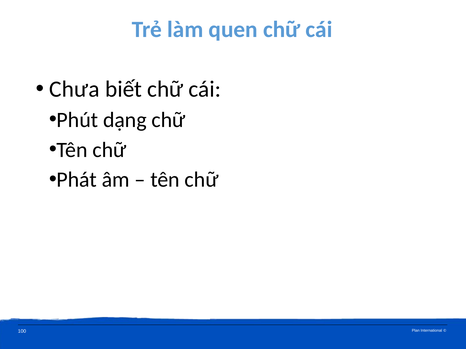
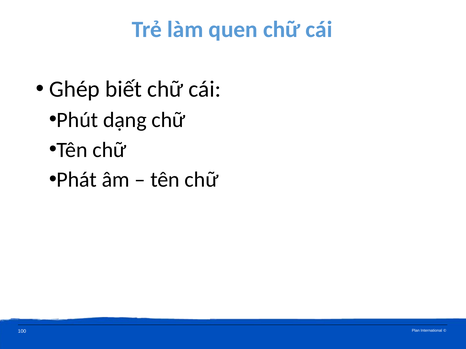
Chưa: Chưa -> Ghép (75, 89)
